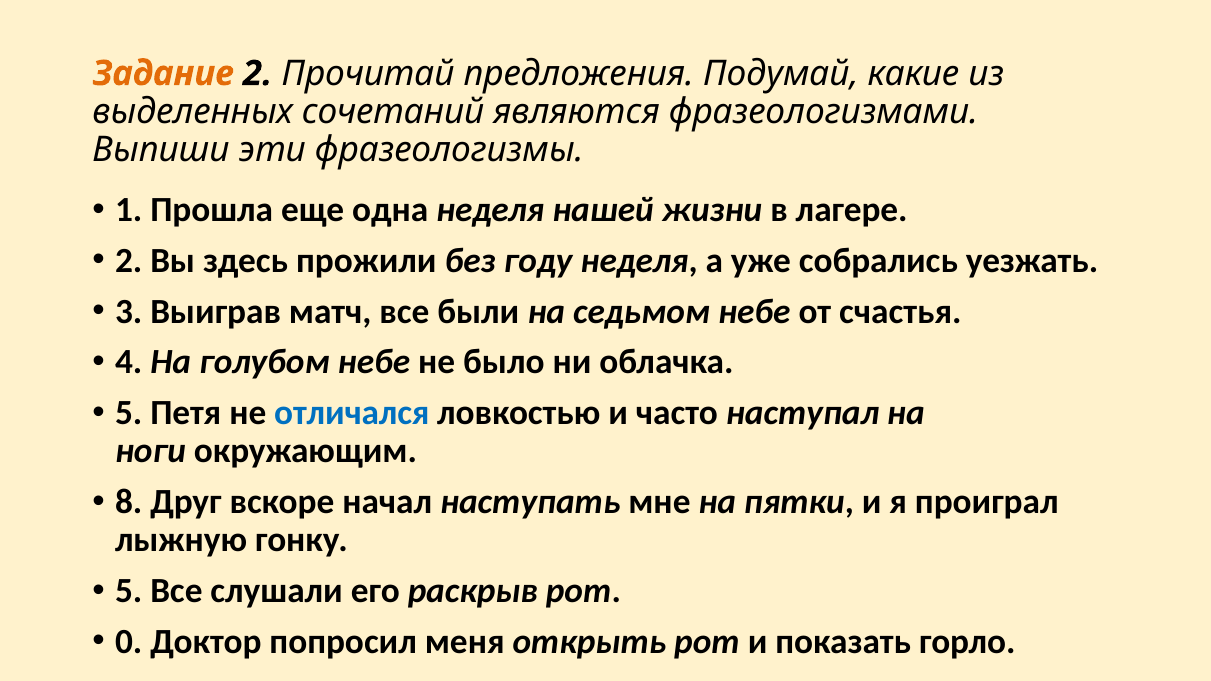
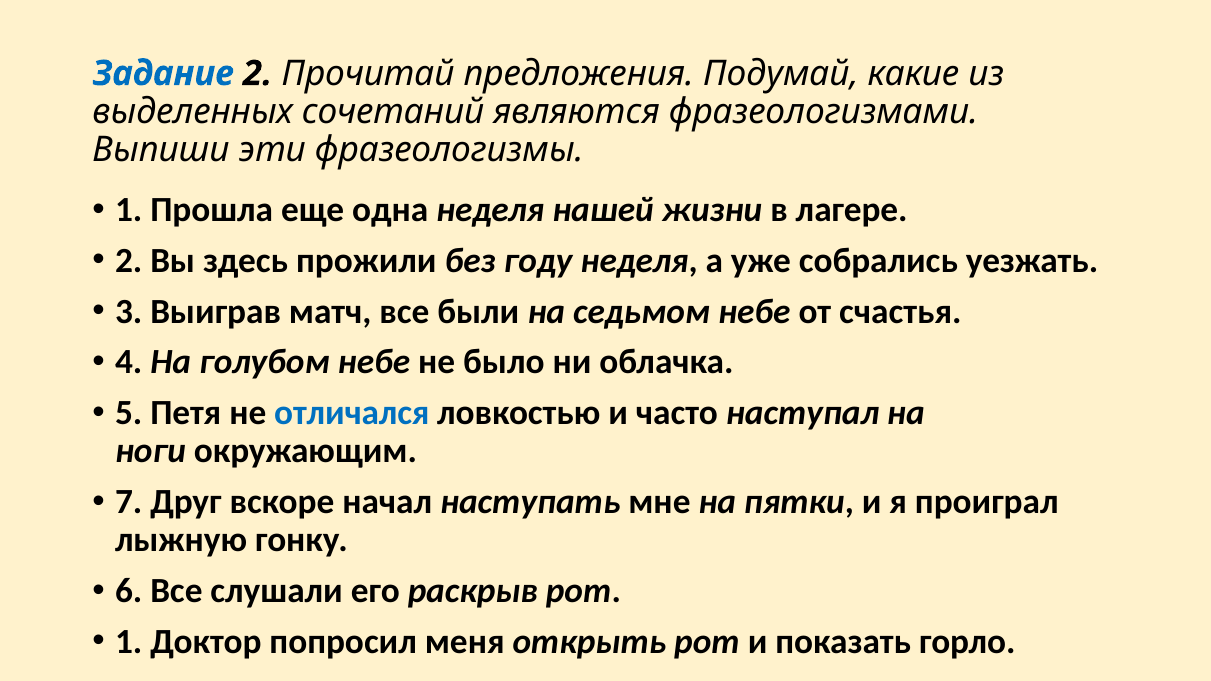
Задание colour: orange -> blue (163, 73)
8: 8 -> 7 (129, 502)
5: 5 -> 6 (129, 591)
0: 0 -> 1 (129, 642)
